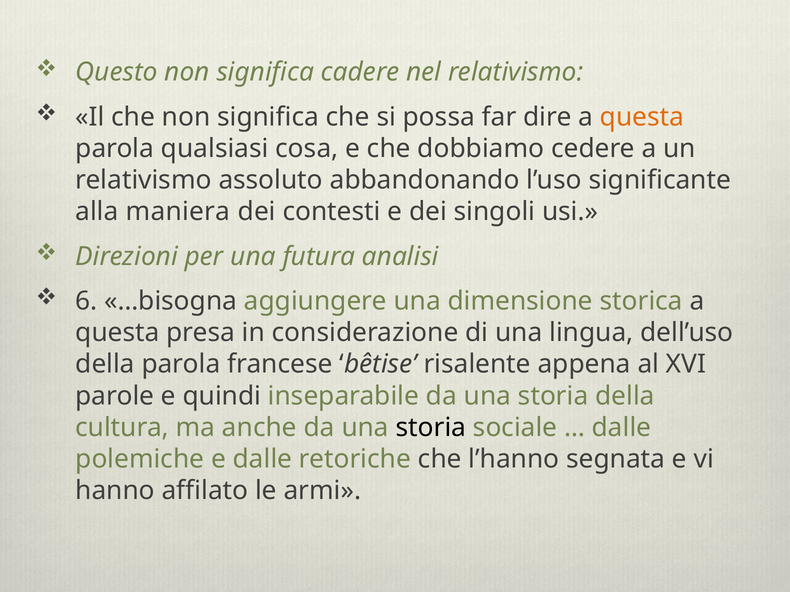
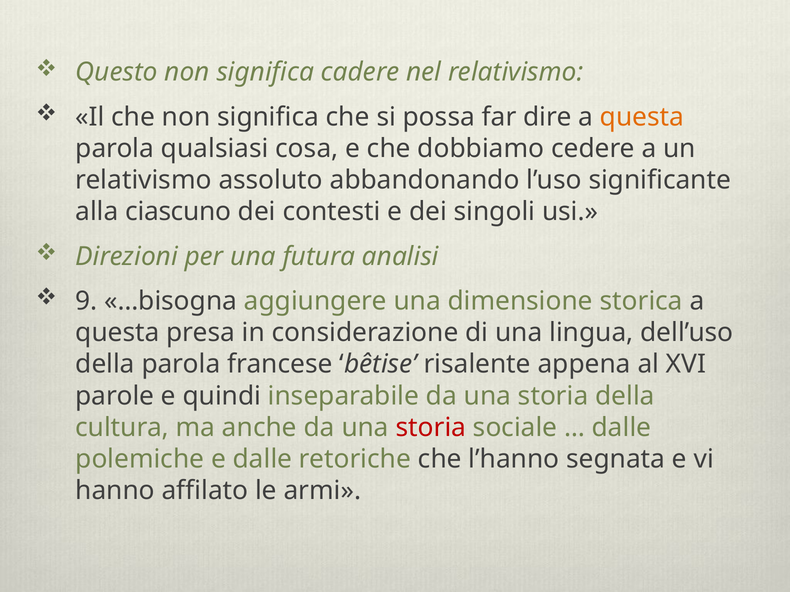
maniera: maniera -> ciascuno (178, 212)
6: 6 -> 9 (86, 301)
storia colour: black -> red (431, 428)
